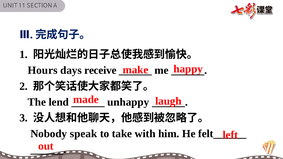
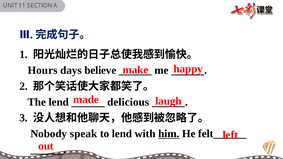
receive: receive -> believe (100, 70)
unhappy: unhappy -> delicious (128, 102)
to take: take -> lend (122, 134)
him underline: none -> present (169, 134)
